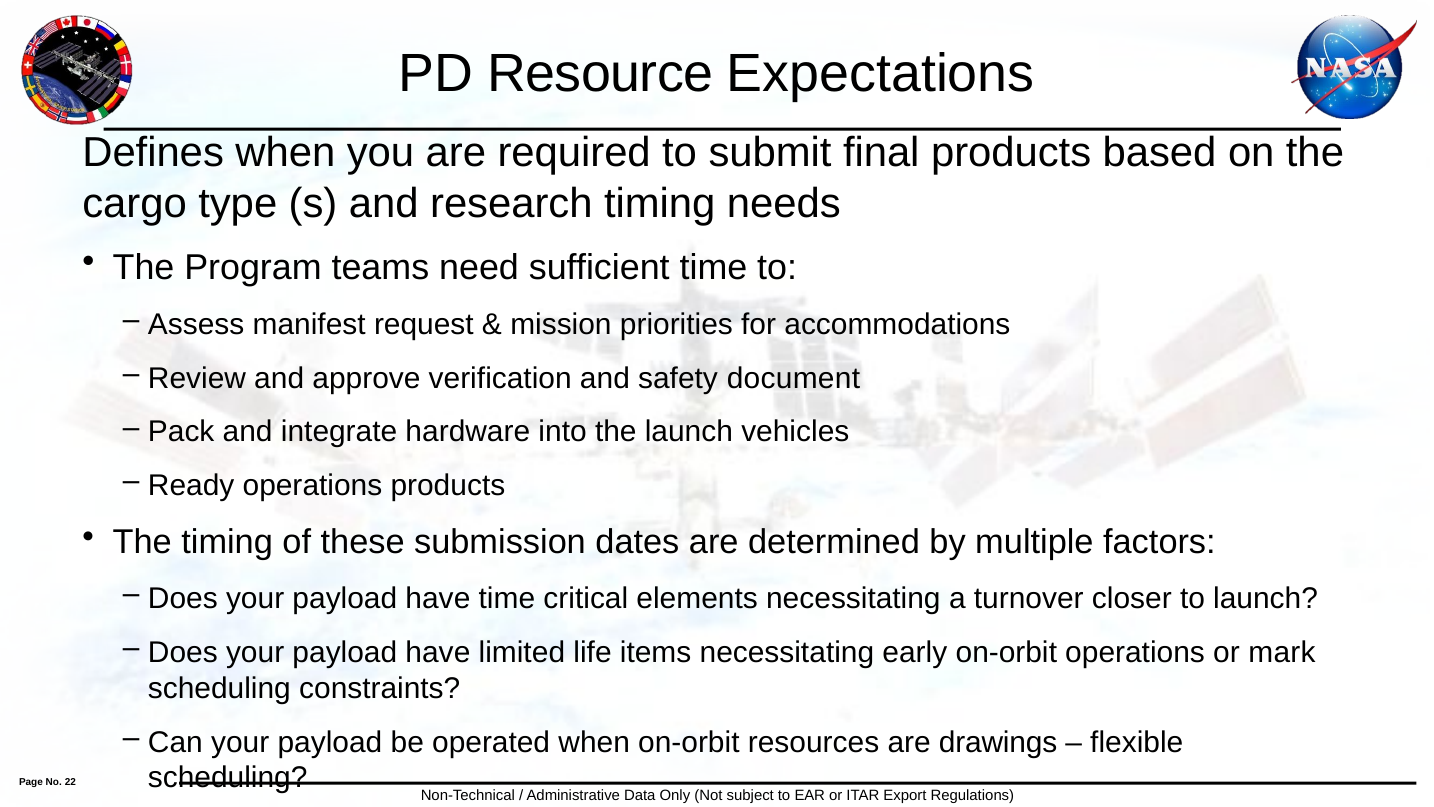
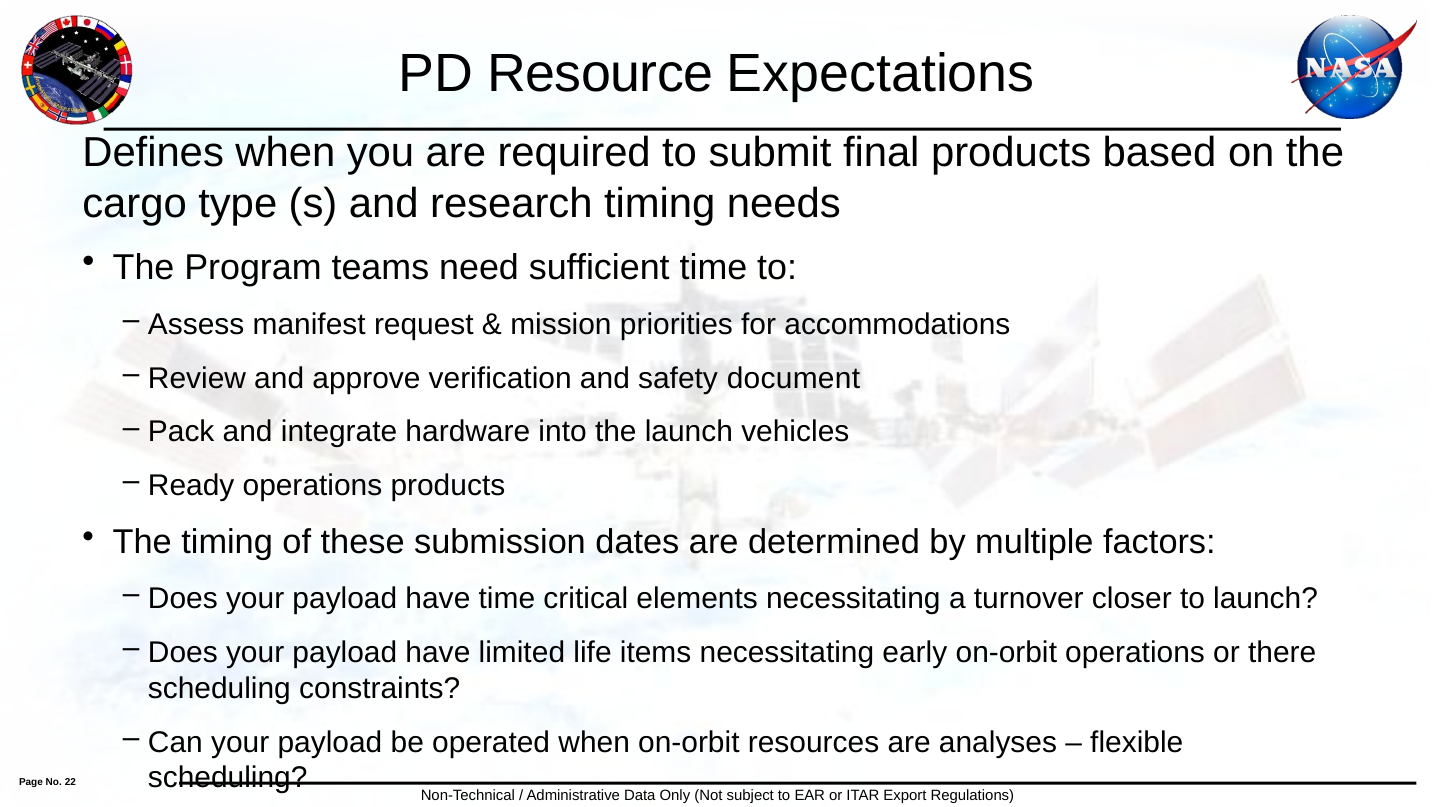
mark: mark -> there (1282, 652)
drawings: drawings -> analyses (998, 742)
